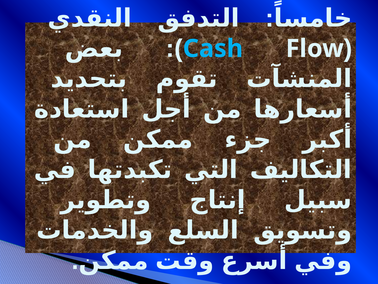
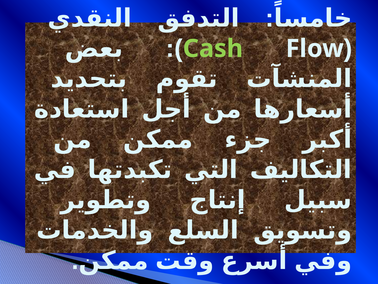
Cash colour: light blue -> light green (213, 49)
